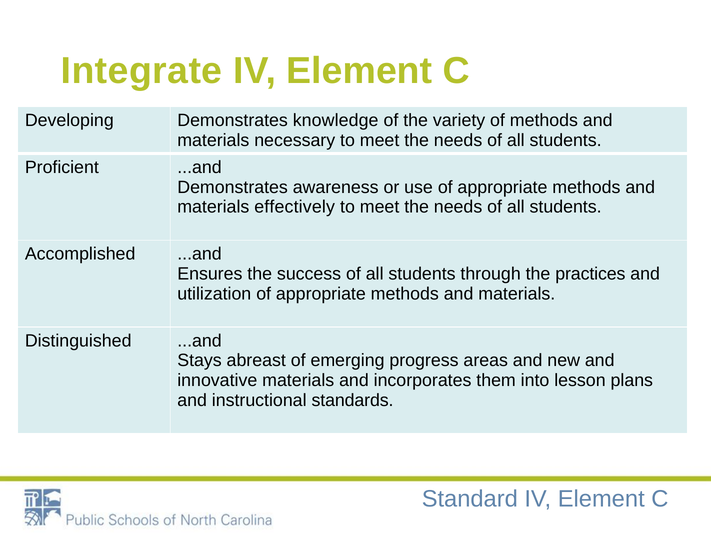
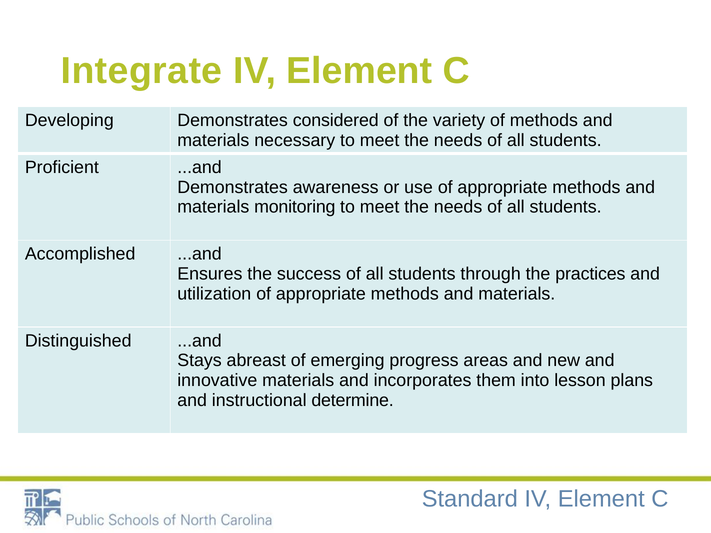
knowledge: knowledge -> considered (336, 120)
effectively: effectively -> monitoring (295, 207)
standards: standards -> determine (353, 401)
